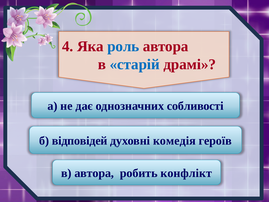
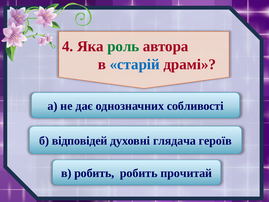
роль colour: blue -> green (123, 46)
комедія: комедія -> глядача (174, 141)
в автора: автора -> робить (94, 173)
конфлікт: конфлікт -> прочитай (186, 173)
